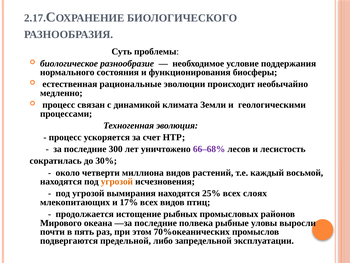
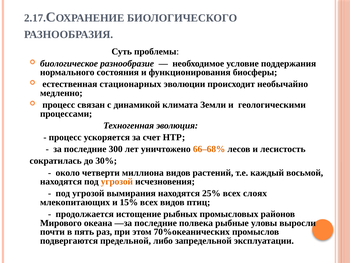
рациональные: рациональные -> стационарных (130, 84)
66–68% colour: purple -> orange (209, 149)
17%: 17% -> 15% (129, 202)
